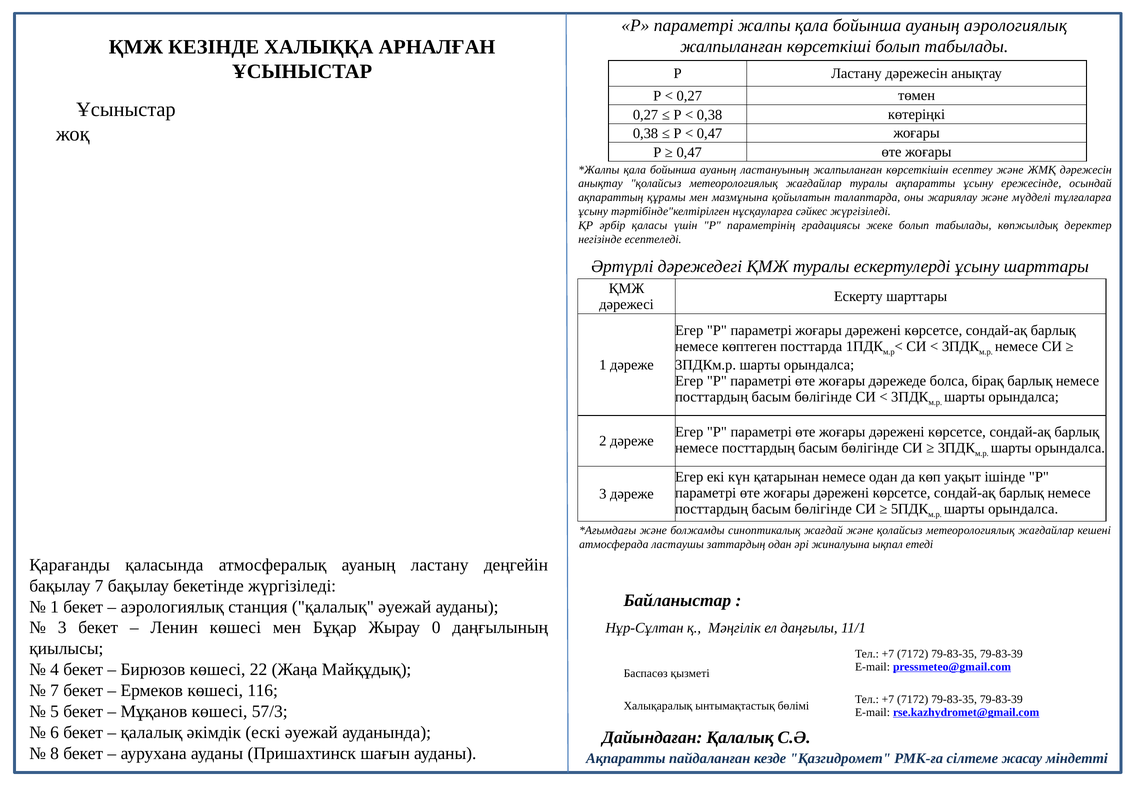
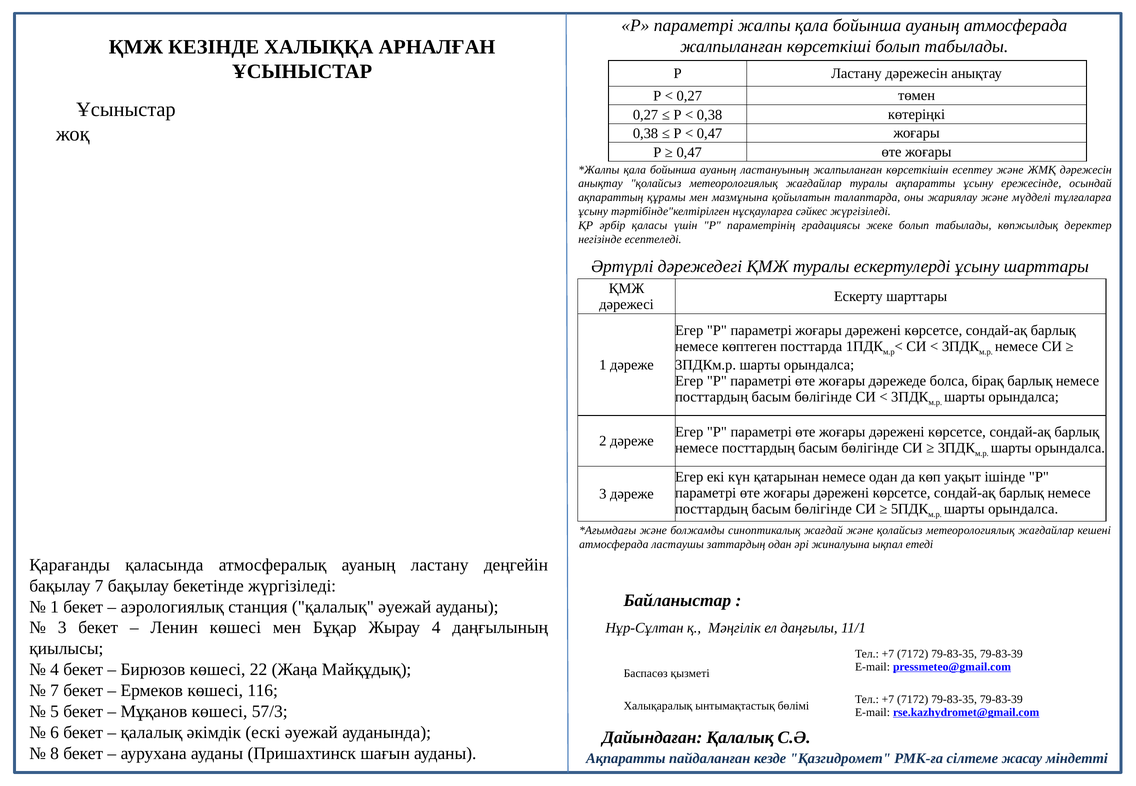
ауаның аэрологиялық: аэрологиялық -> атмосферада (1016, 26)
Жырау 0: 0 -> 4 (436, 628)
